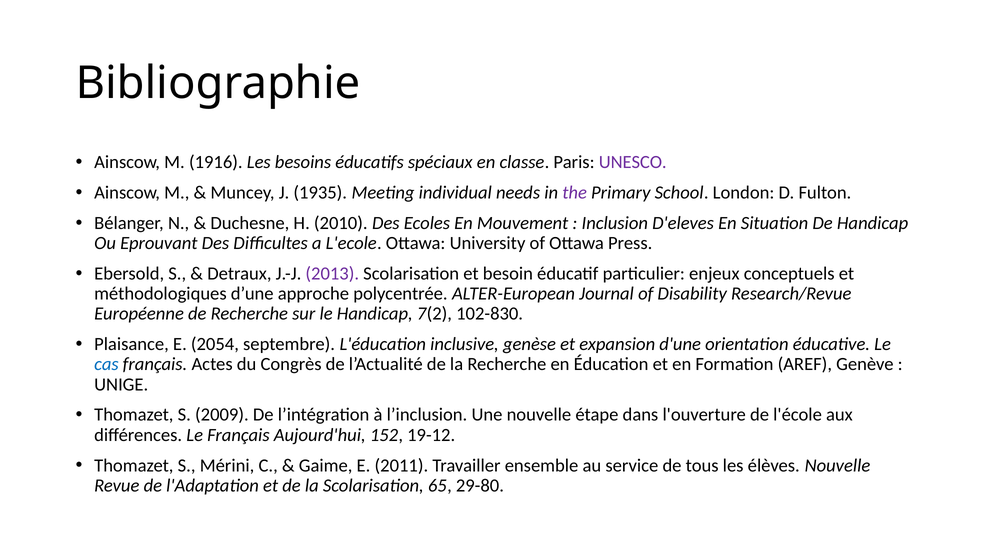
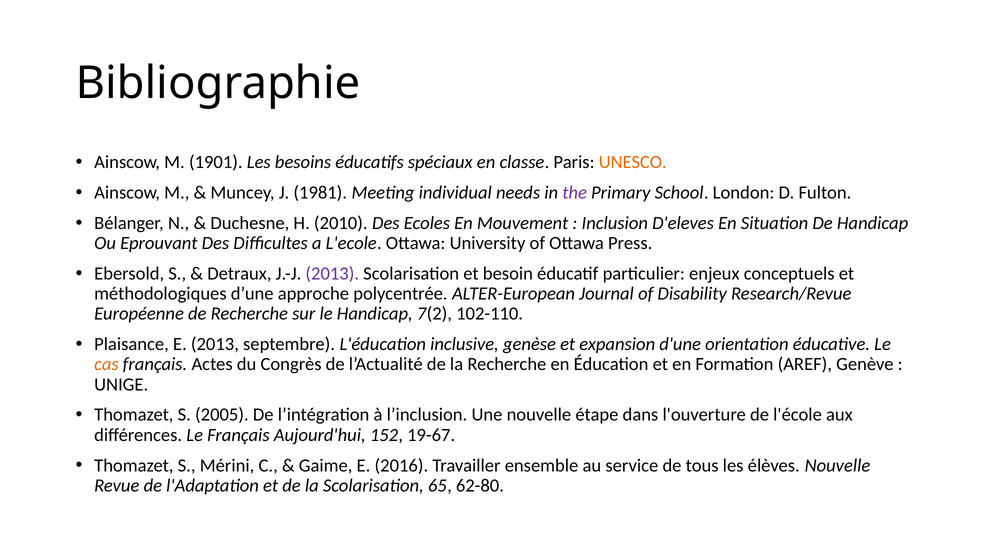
1916: 1916 -> 1901 (216, 162)
UNESCO colour: purple -> orange (633, 162)
1935: 1935 -> 1981 (320, 193)
102-830: 102-830 -> 102-110 (490, 314)
E 2054: 2054 -> 2013 (215, 344)
cas colour: blue -> orange (106, 364)
2009: 2009 -> 2005 (222, 415)
19-12: 19-12 -> 19-67 (431, 435)
2011: 2011 -> 2016 (401, 465)
29-80: 29-80 -> 62-80 (480, 485)
